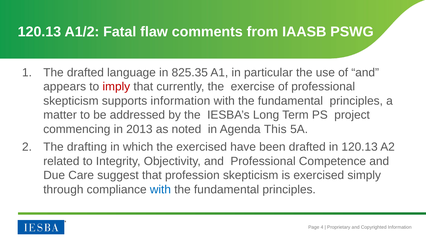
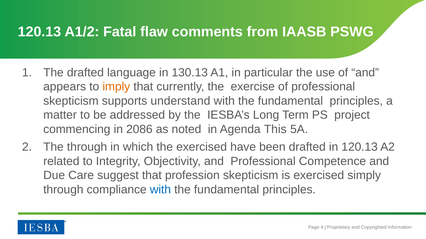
825.35: 825.35 -> 130.13 (190, 73)
imply colour: red -> orange (116, 87)
supports information: information -> understand (180, 101)
2013: 2013 -> 2086 (139, 130)
The drafting: drafting -> through (87, 147)
